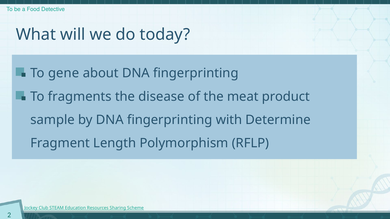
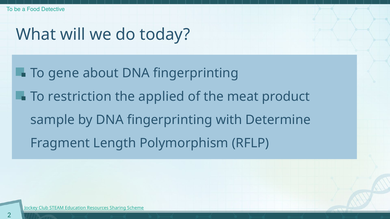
fragments: fragments -> restriction (80, 97)
disease: disease -> applied (161, 97)
